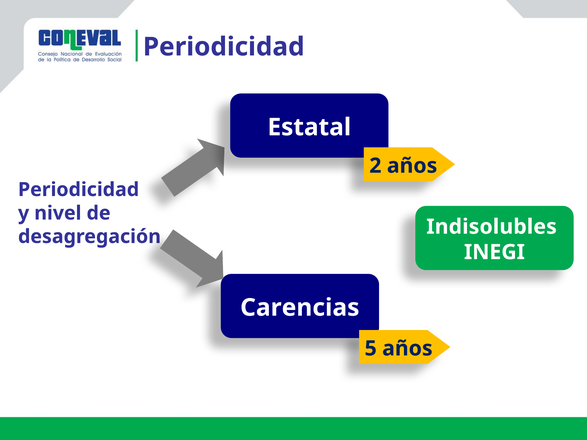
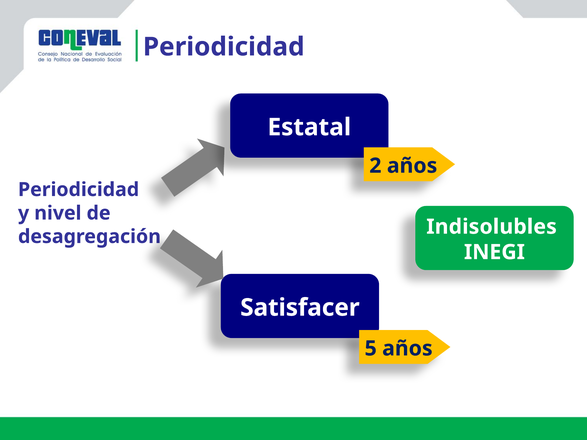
Carencias: Carencias -> Satisfacer (300, 308)
